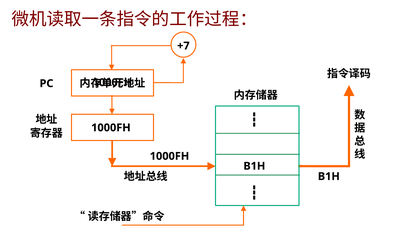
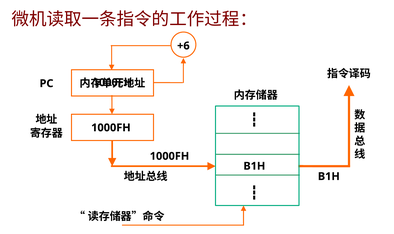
+7: +7 -> +6 (183, 46)
